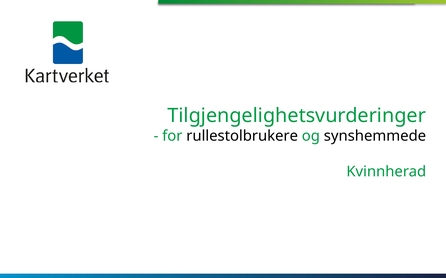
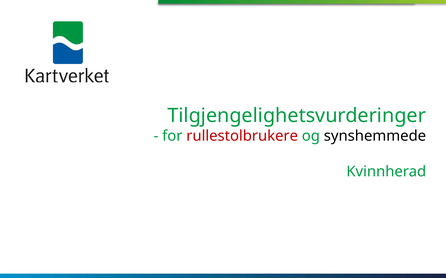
rullestolbrukere colour: black -> red (242, 136)
